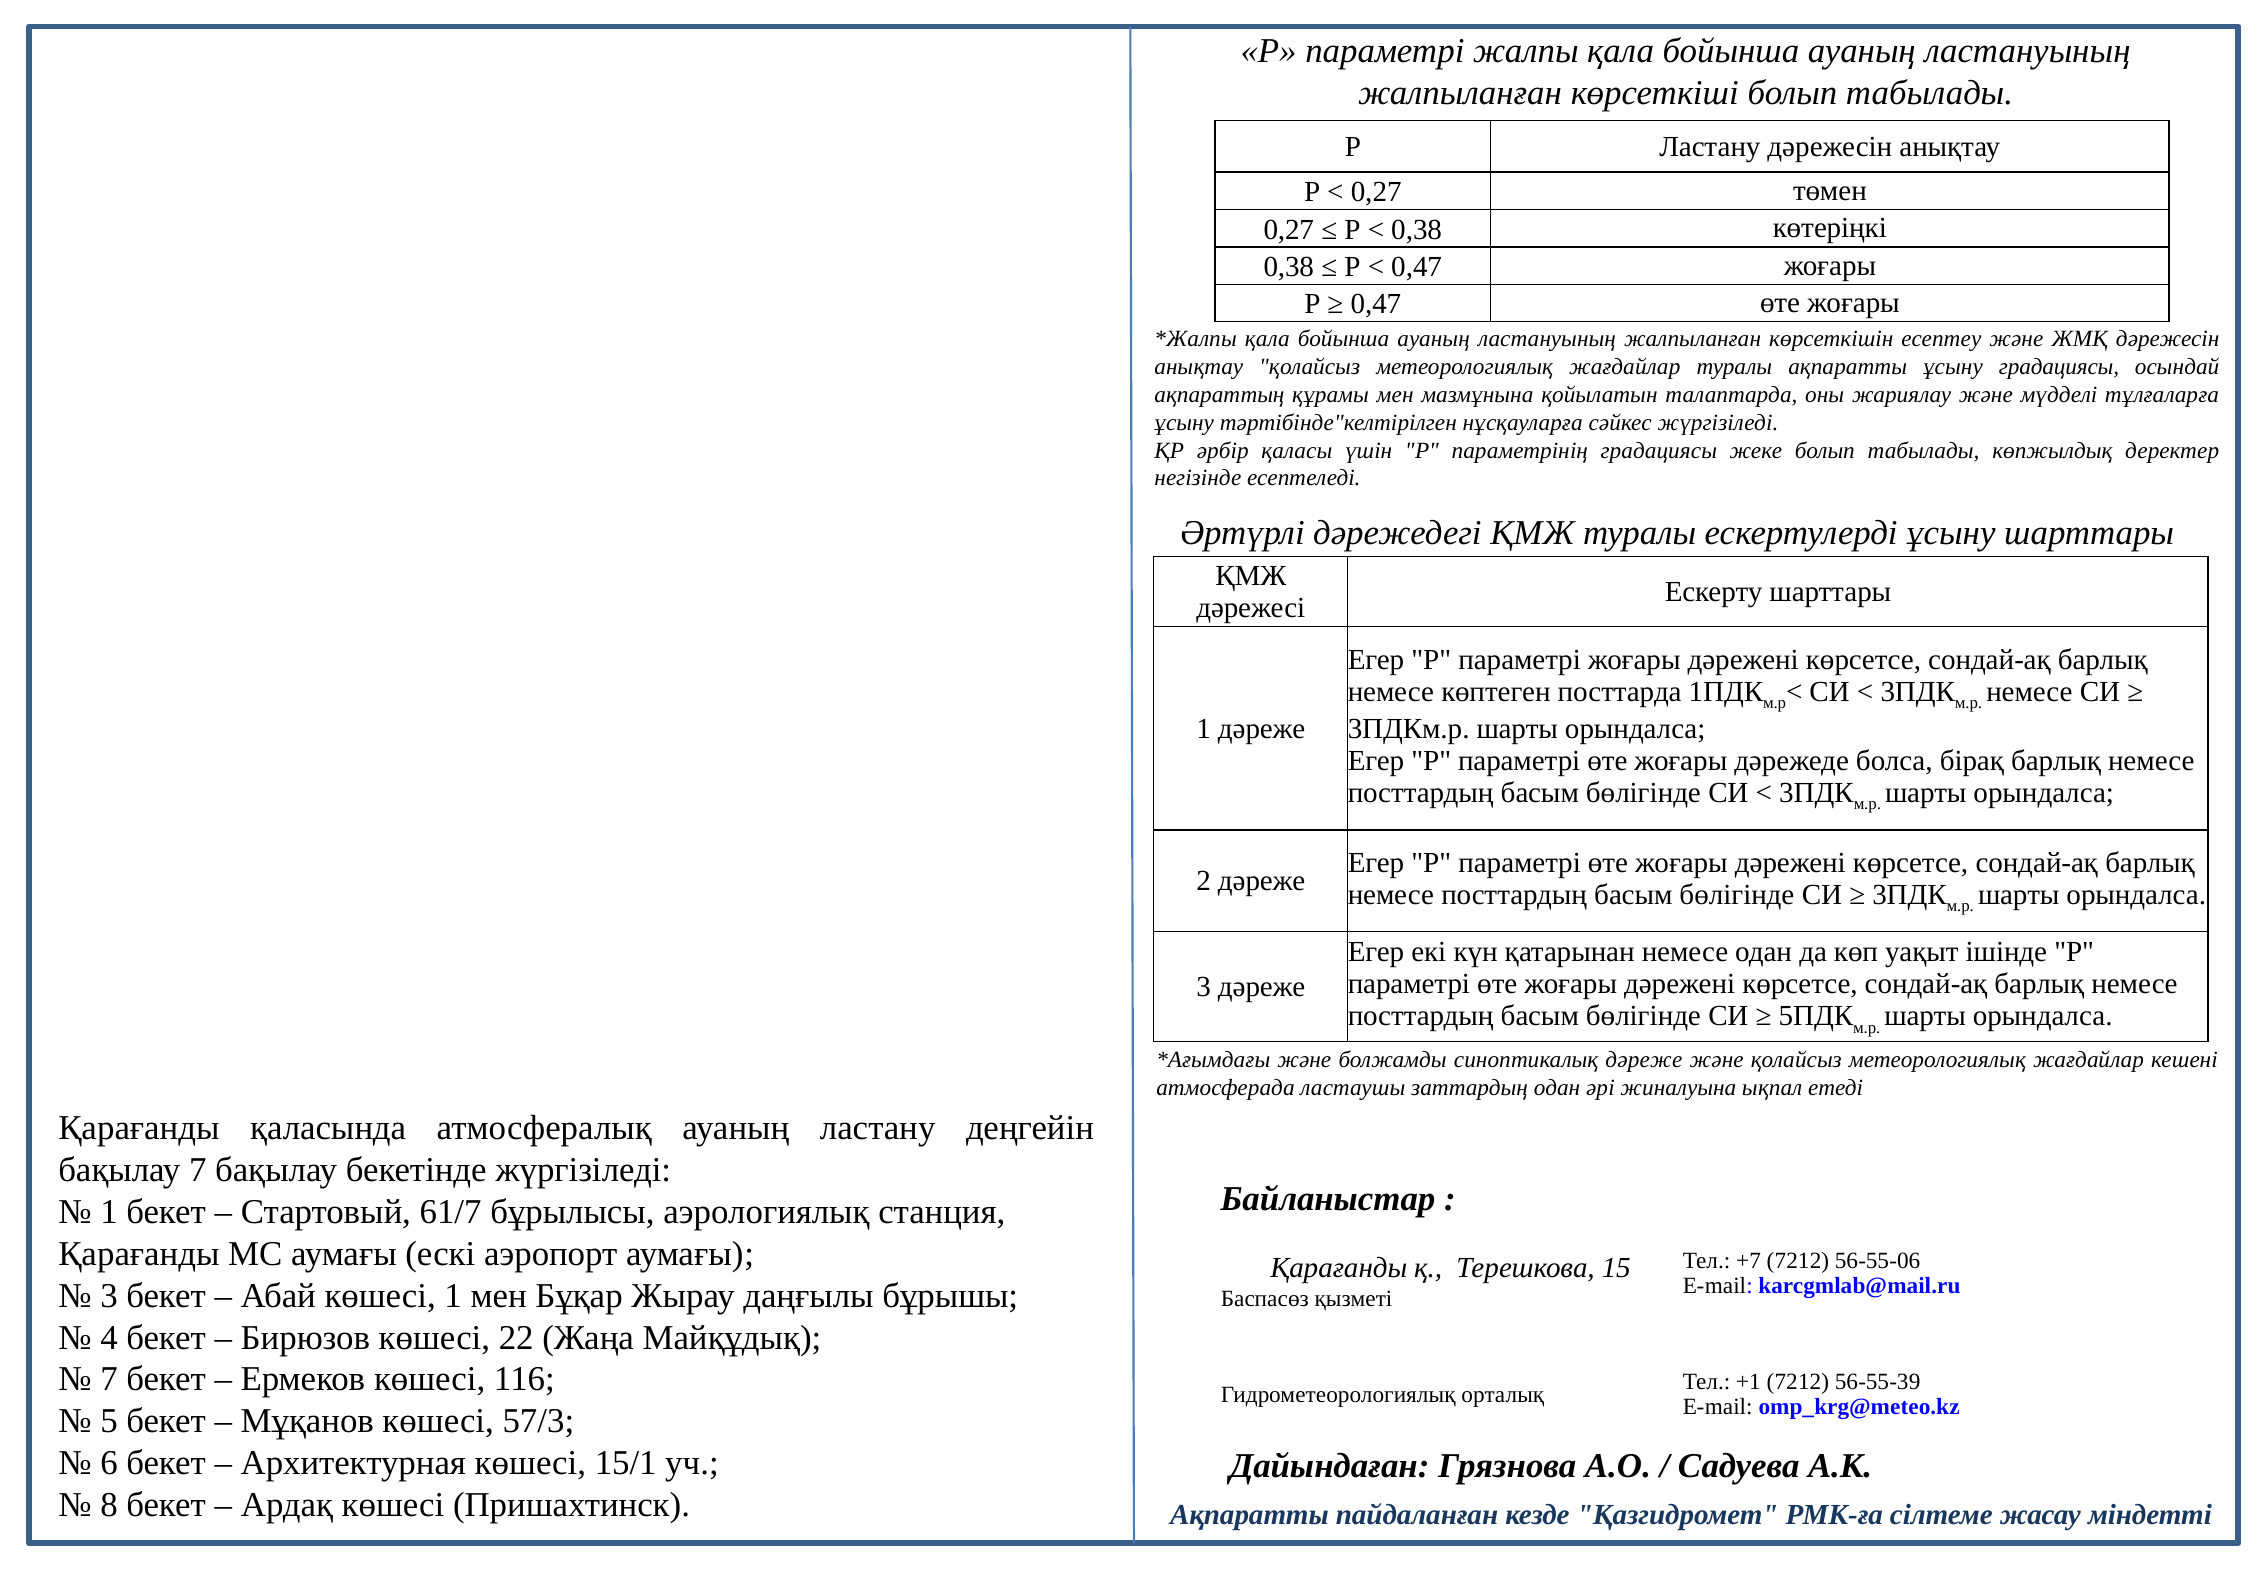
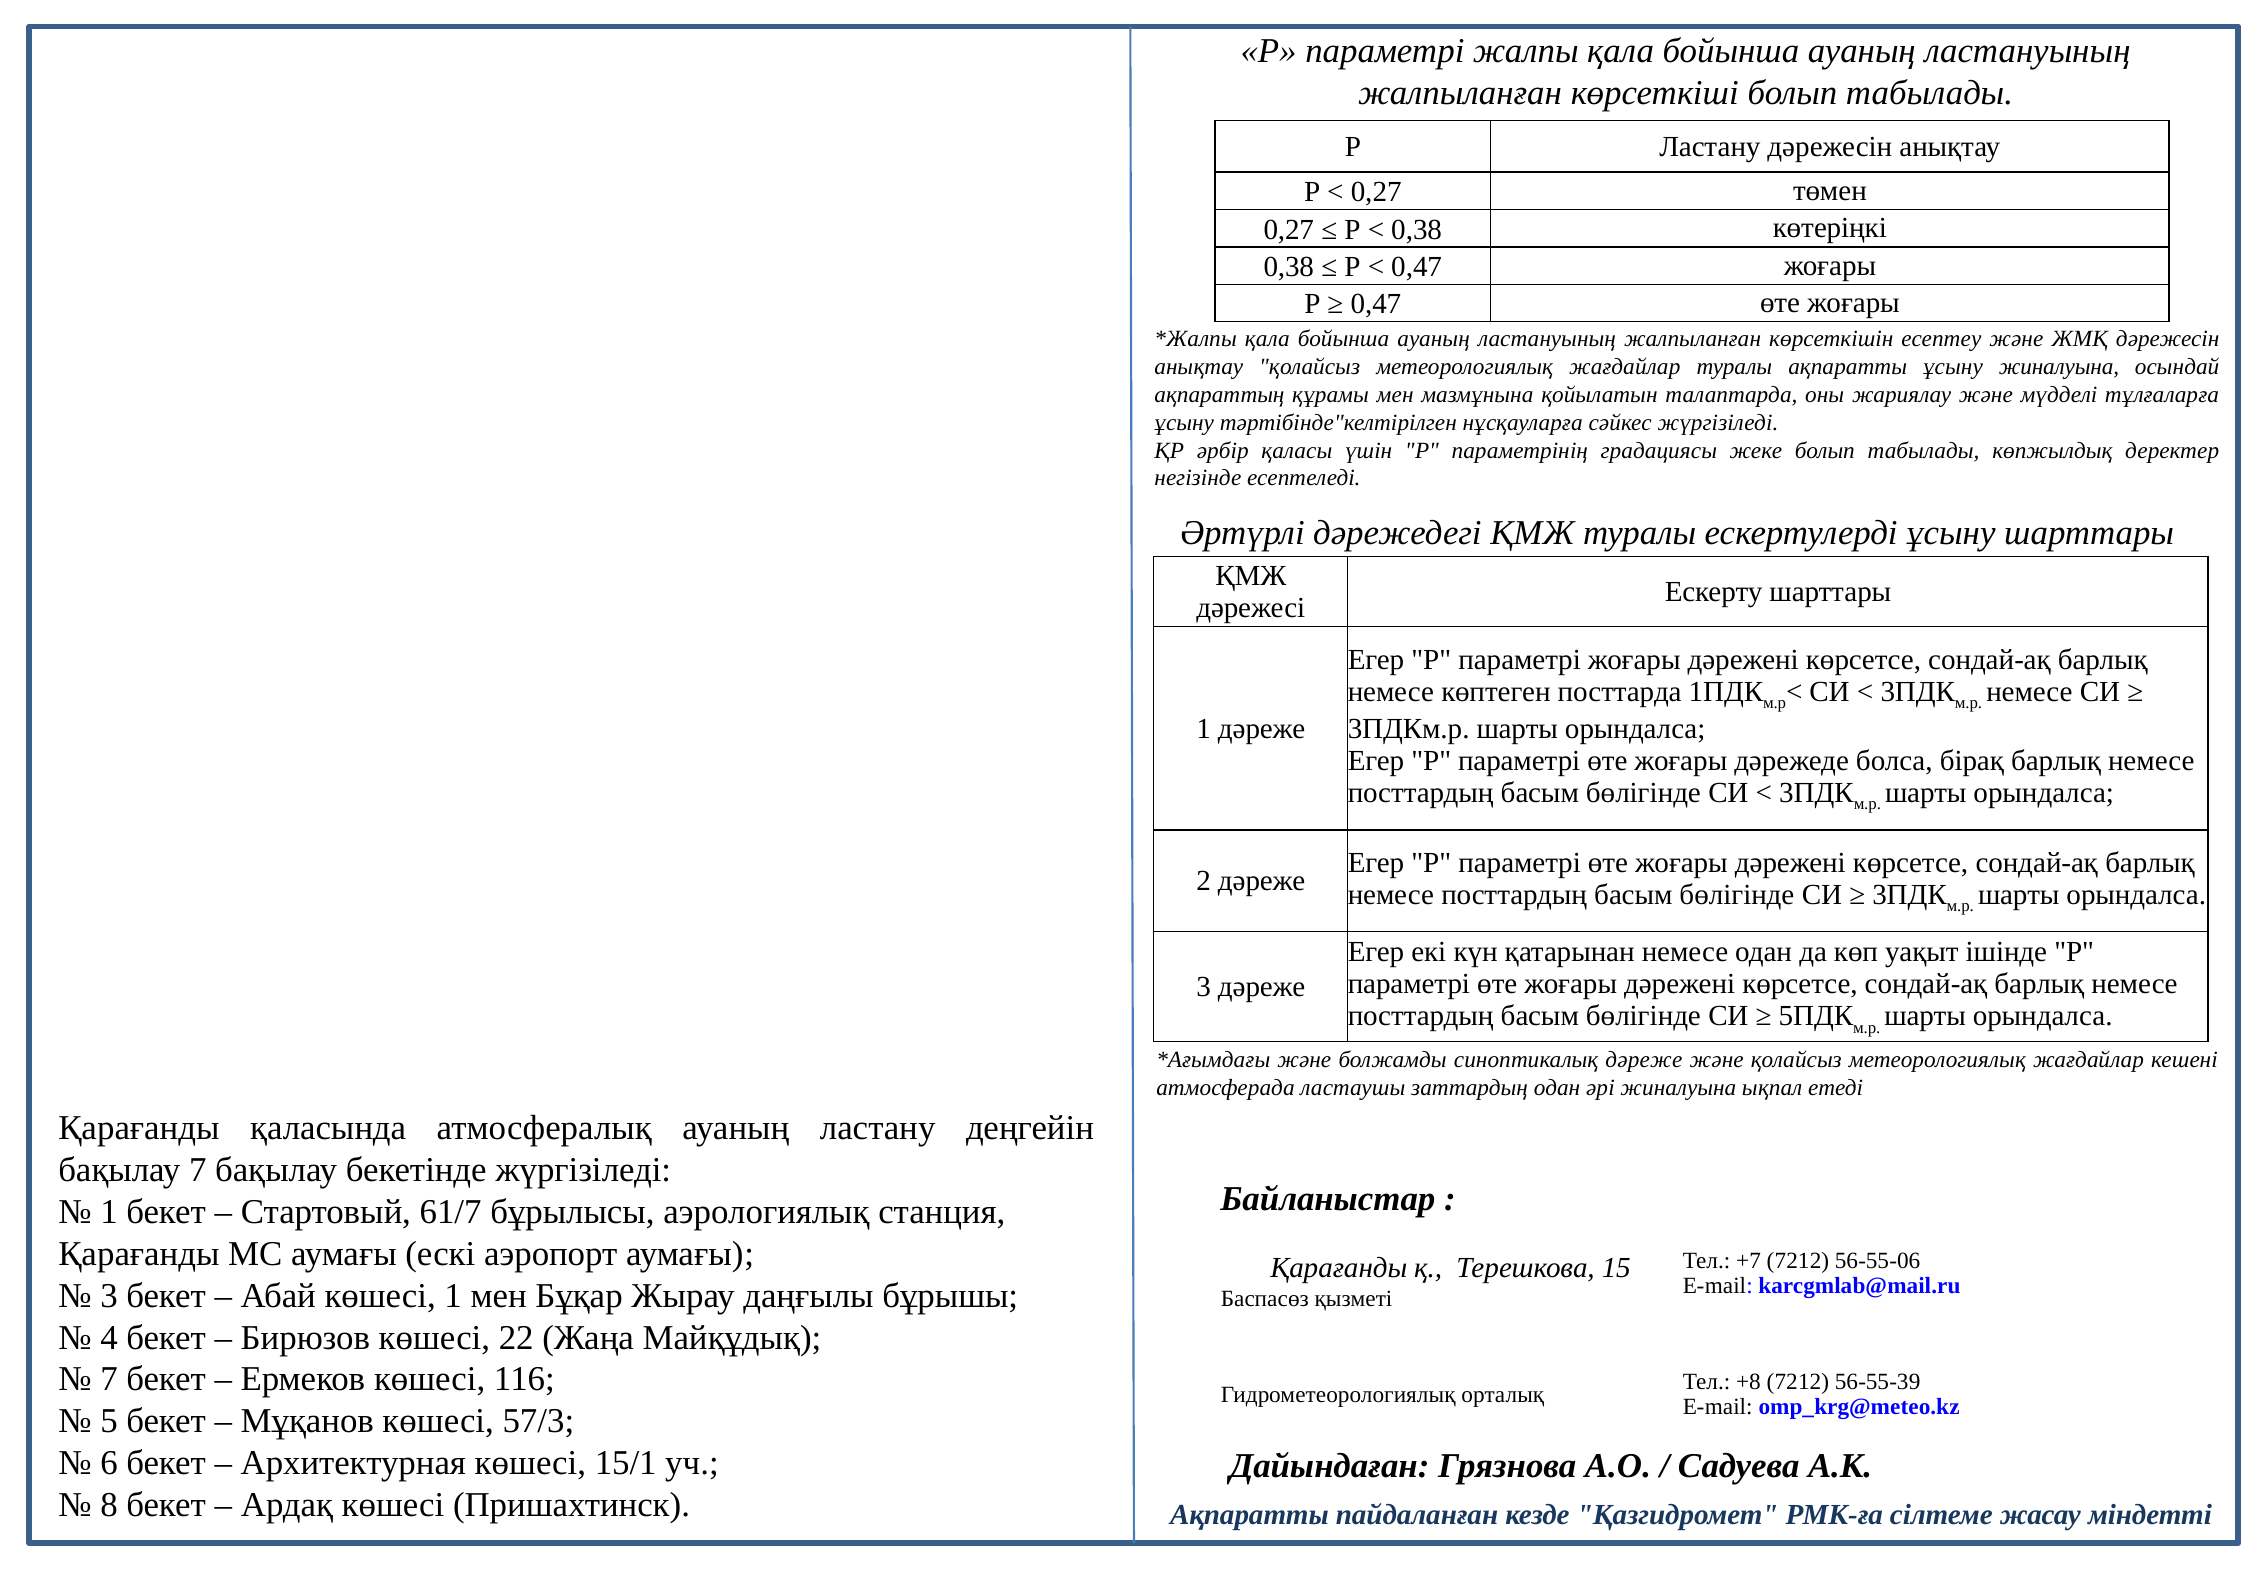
ұсыну градациясы: градациясы -> жиналуына (2059, 367)
+1: +1 -> +8 (1748, 1382)
